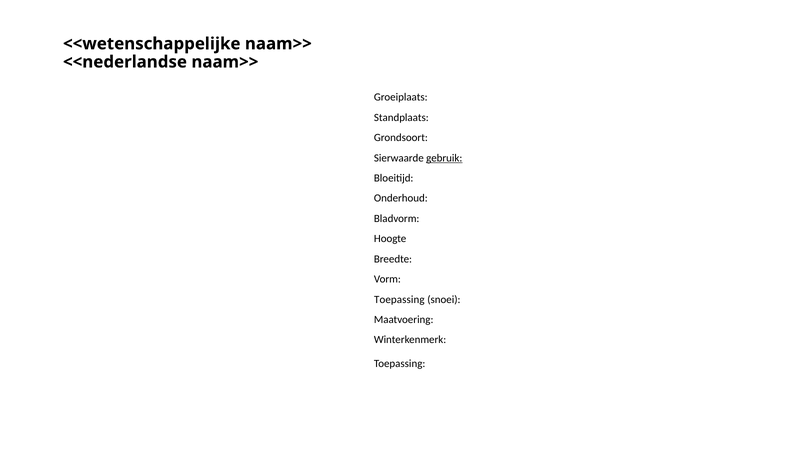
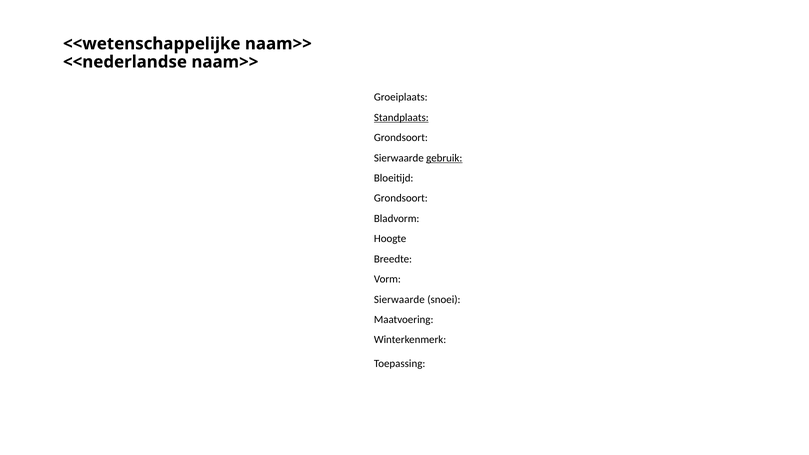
Standplaats underline: none -> present (401, 118)
Onderhoud: Onderhoud -> Grondsoort (401, 198)
Toepassing: Toepassing -> Sierwaarde (399, 299)
